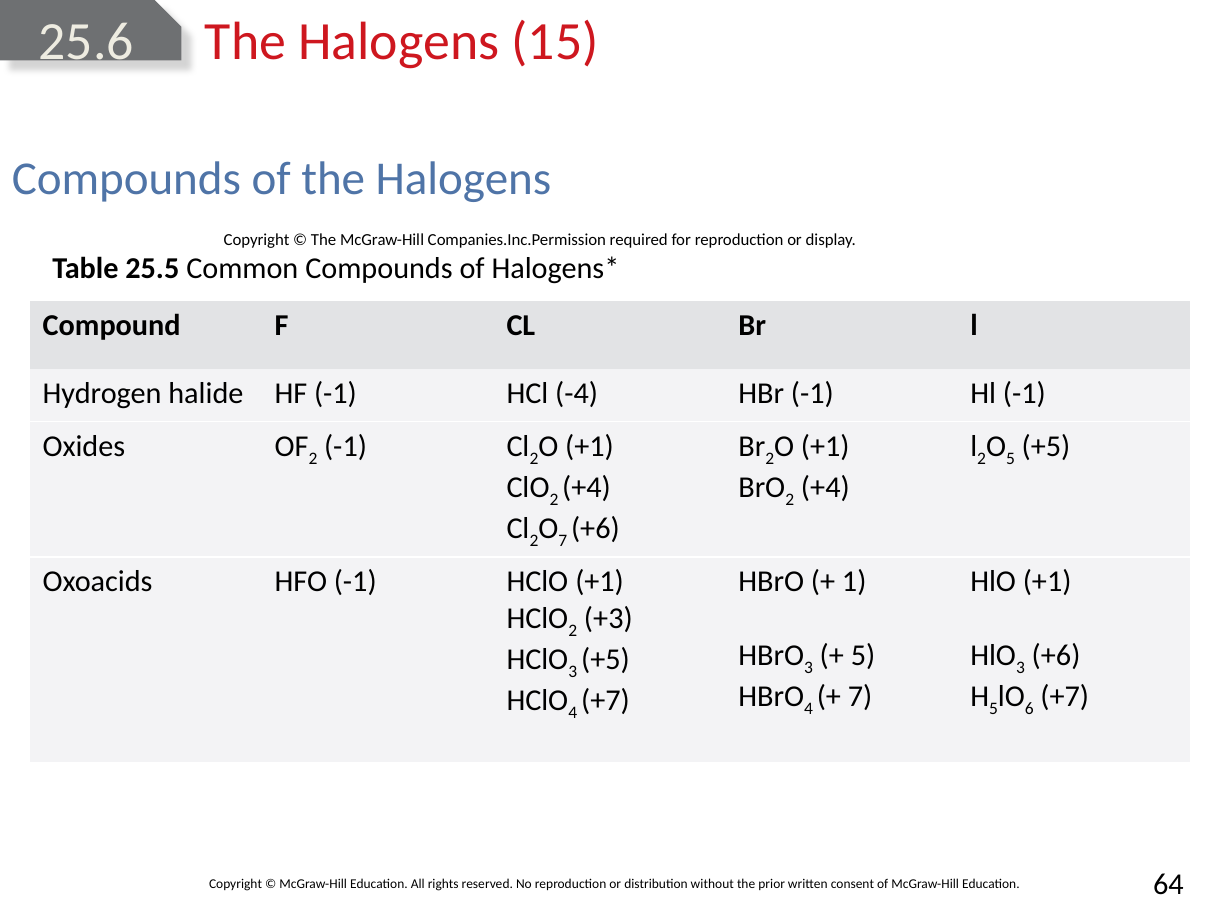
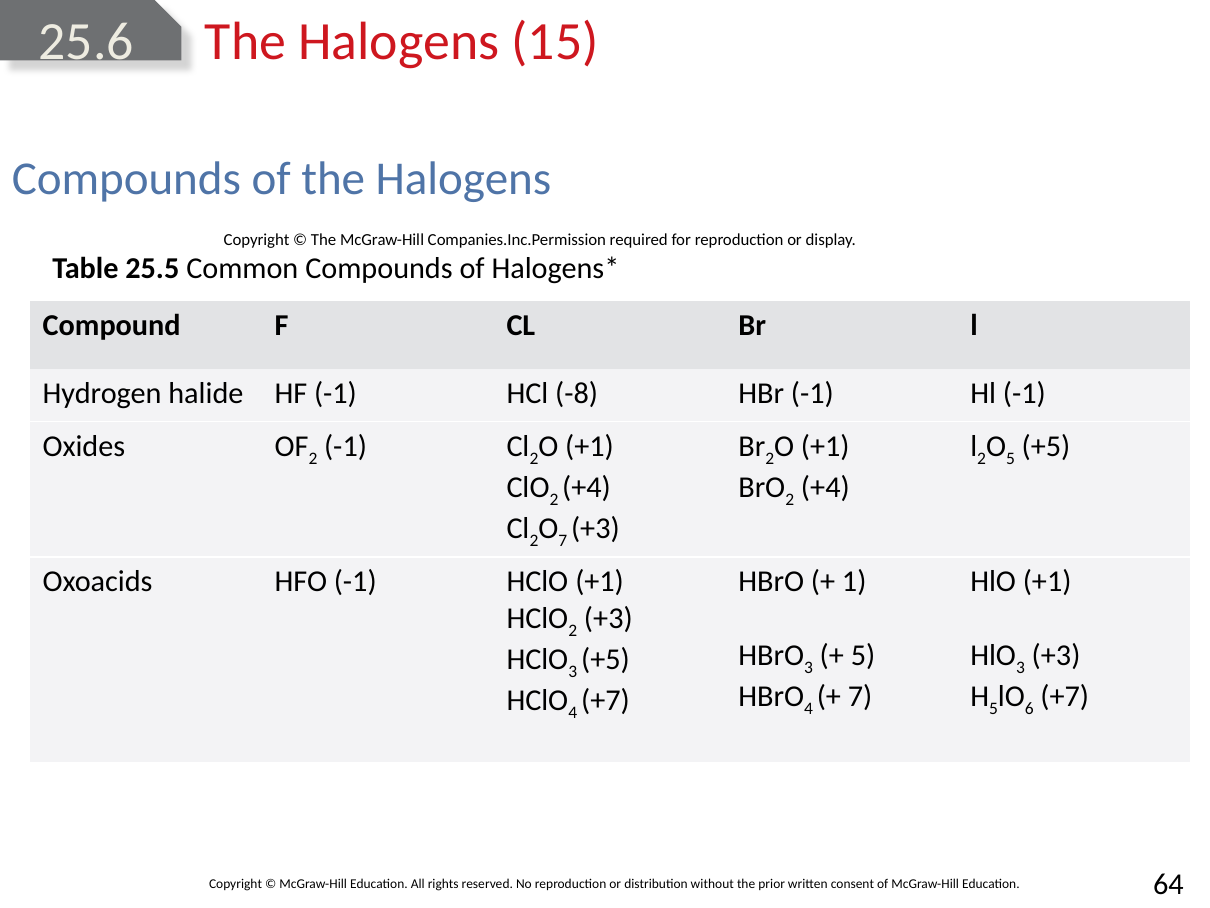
-4: -4 -> -8 (577, 394)
7 +6: +6 -> +3 (595, 528)
+6: +6 -> +3 (1056, 655)
